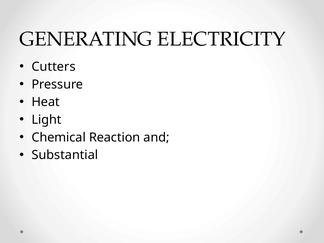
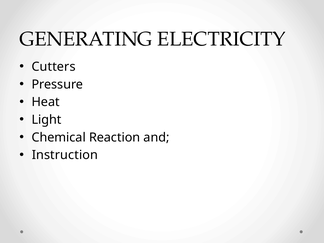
Substantial: Substantial -> Instruction (65, 155)
